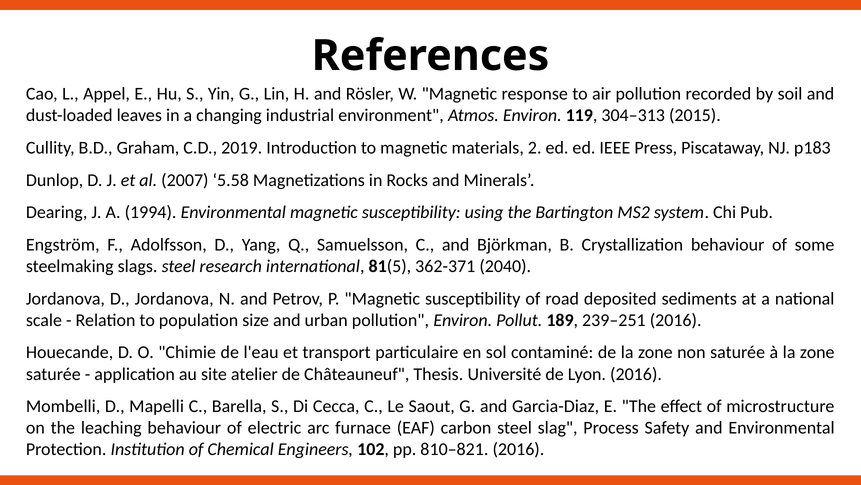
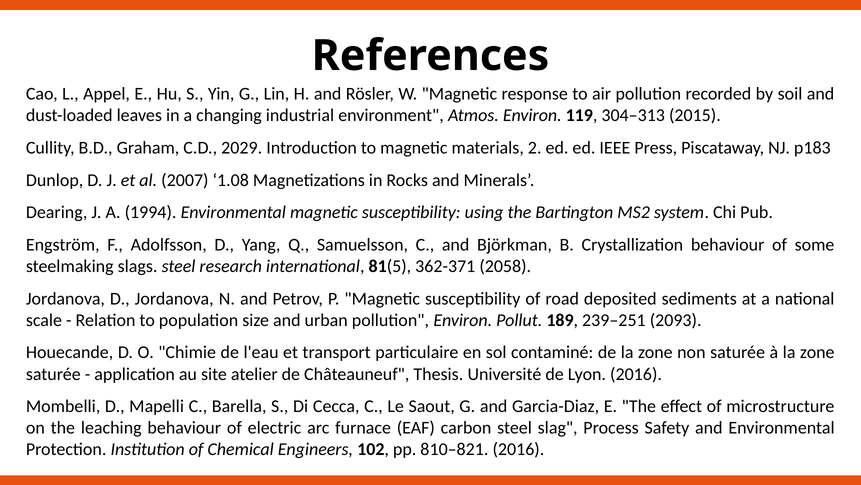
2019: 2019 -> 2029 (242, 148)
5.58: 5.58 -> 1.08 (231, 180)
2040: 2040 -> 2058 (505, 266)
239–251 2016: 2016 -> 2093 (676, 320)
